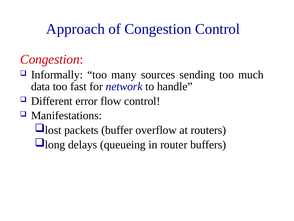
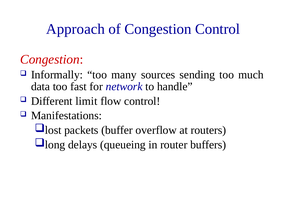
error: error -> limit (86, 101)
